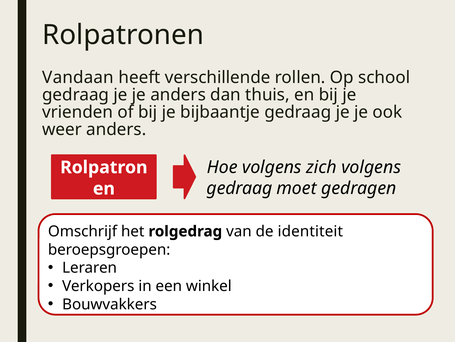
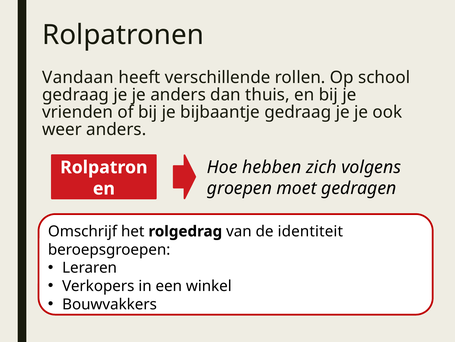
Hoe volgens: volgens -> hebben (272, 167)
gedraag: gedraag -> groepen (239, 188)
